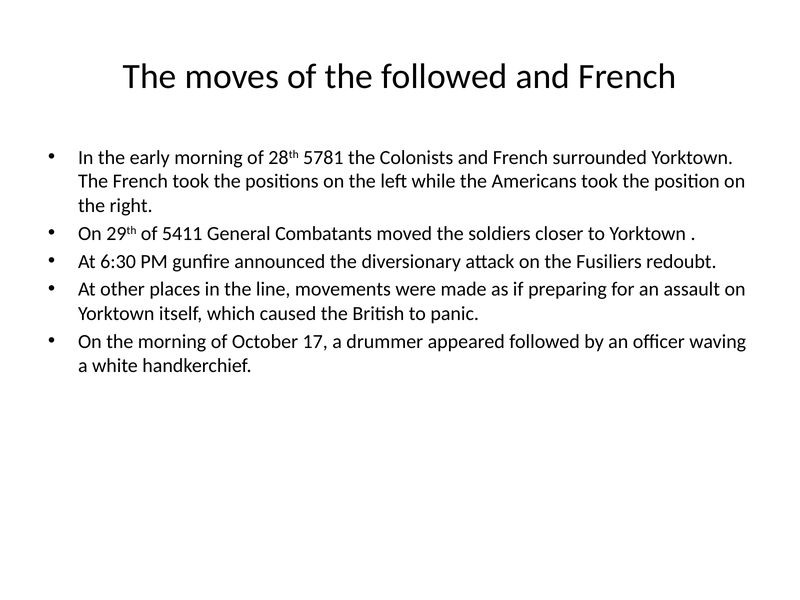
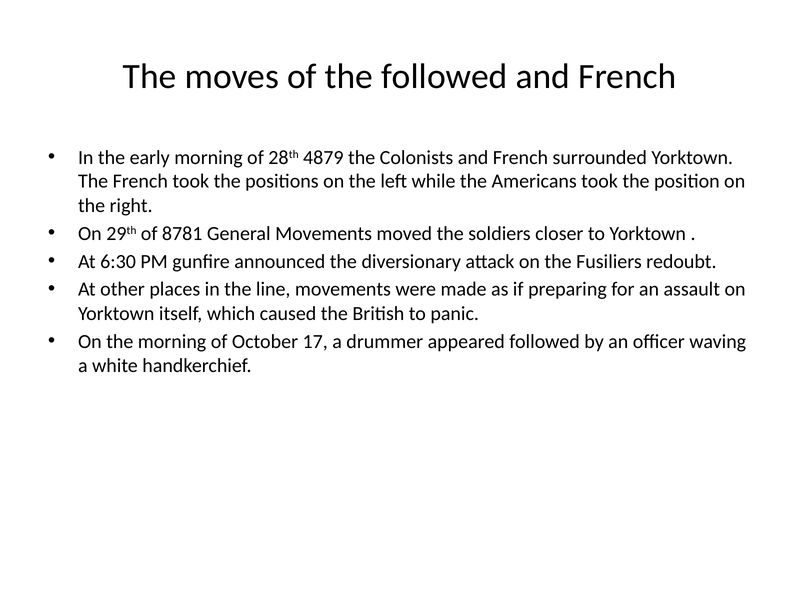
5781: 5781 -> 4879 (323, 157)
5411: 5411 -> 8781 (182, 233)
General Combatants: Combatants -> Movements (324, 233)
